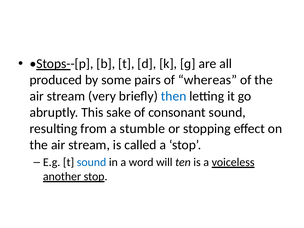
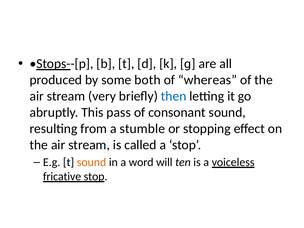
pairs: pairs -> both (147, 80)
sake: sake -> pass (119, 112)
sound colour: blue -> orange (92, 162)
another: another -> fricative (62, 177)
